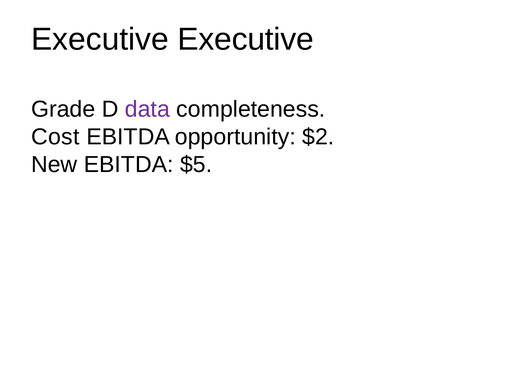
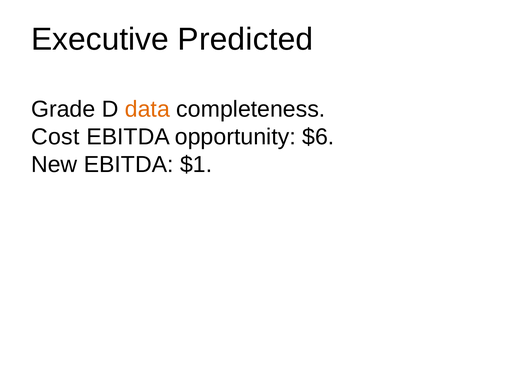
Executive Executive: Executive -> Predicted (245, 39)
data colour: purple -> orange (147, 109)
$2: $2 -> $6 (318, 137)
$5: $5 -> $1 (196, 165)
